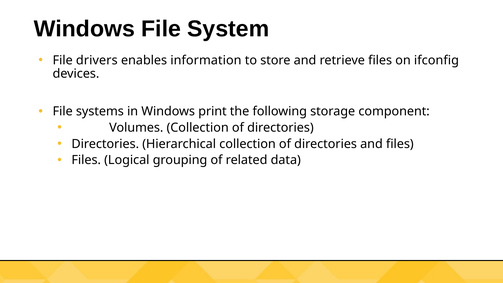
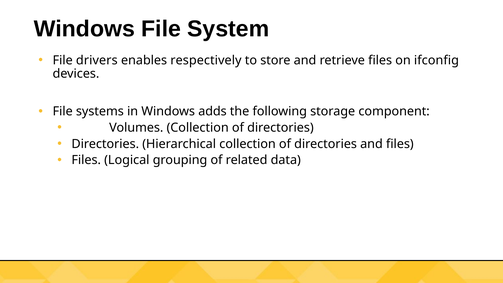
information: information -> respectively (206, 60)
print: print -> adds (212, 111)
